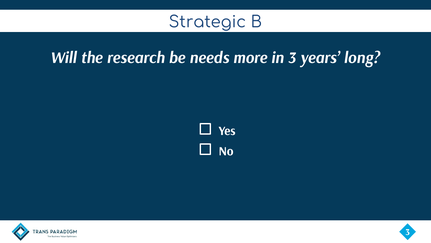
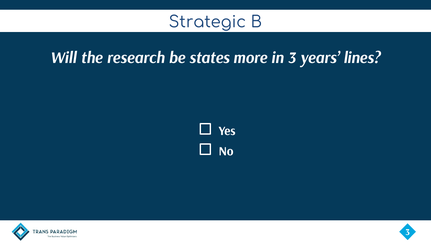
needs: needs -> states (209, 58)
long: long -> lines (362, 58)
